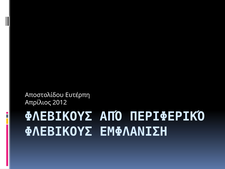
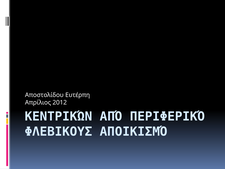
ΦΛΕΒΙΚΟΥΣ: ΦΛΕΒΙΚΟΥΣ -> ΚΕΝΤΡΙΚΏΝ (59, 116)
ΕΜΦΛΑΝΙΣΗ: ΕΜΦΛΑΝΙΣΗ -> ΑΠΟΙΚΙΣΜΌ (134, 131)
